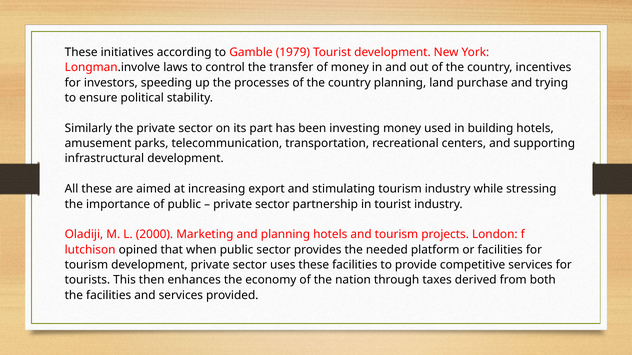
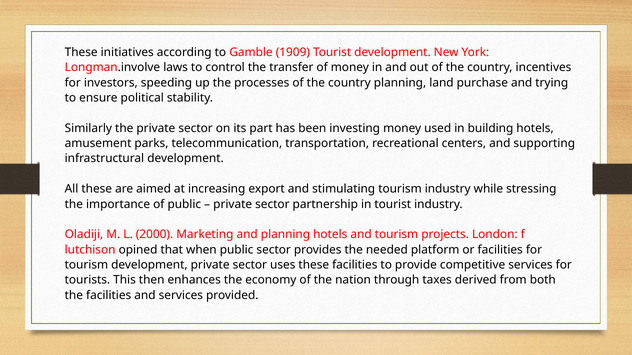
1979: 1979 -> 1909 (293, 52)
